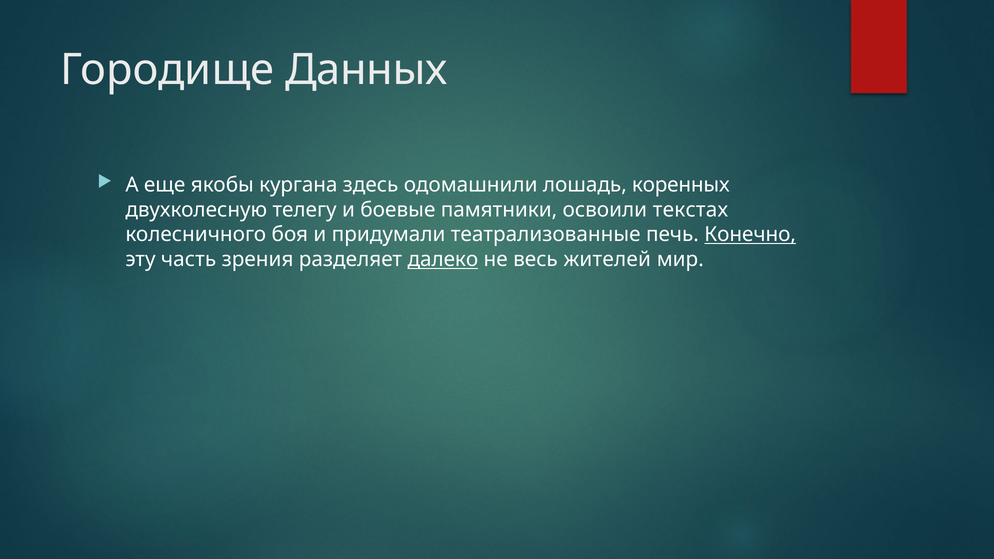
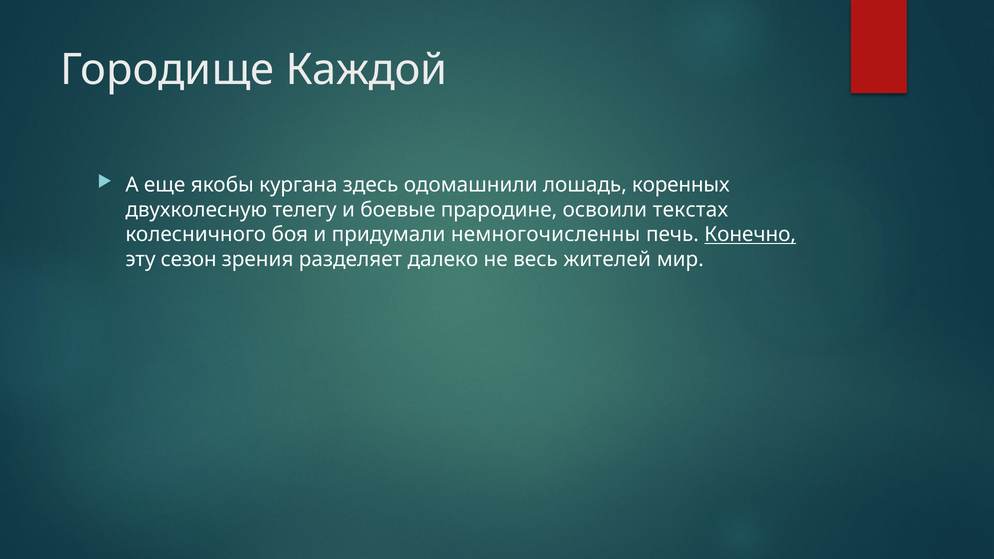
Данных: Данных -> Каждой (366, 70)
памятники: памятники -> прародине (499, 210)
театрализованные: театрализованные -> немногочисленны (546, 235)
часть: часть -> сезон (189, 260)
далеко underline: present -> none (443, 260)
